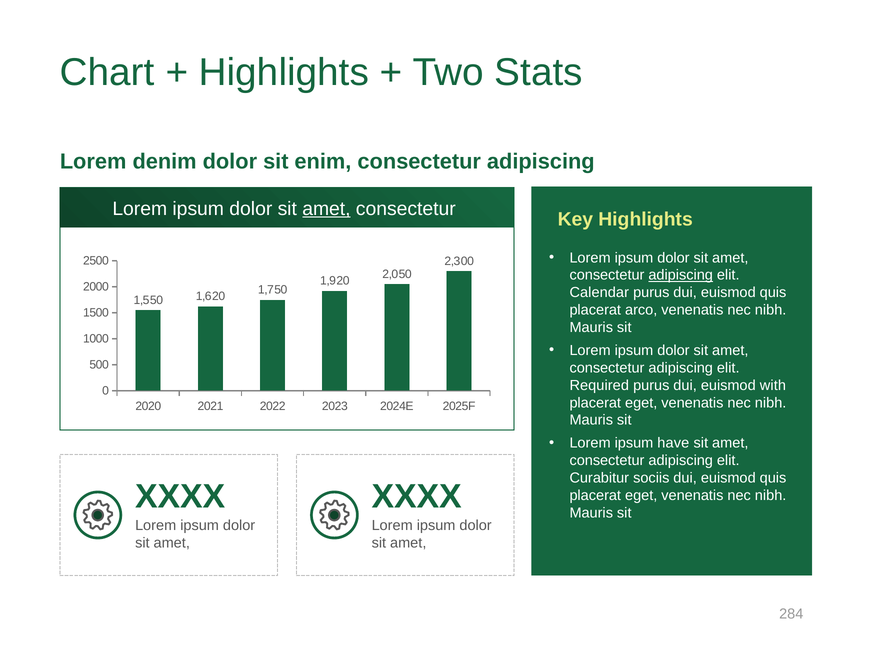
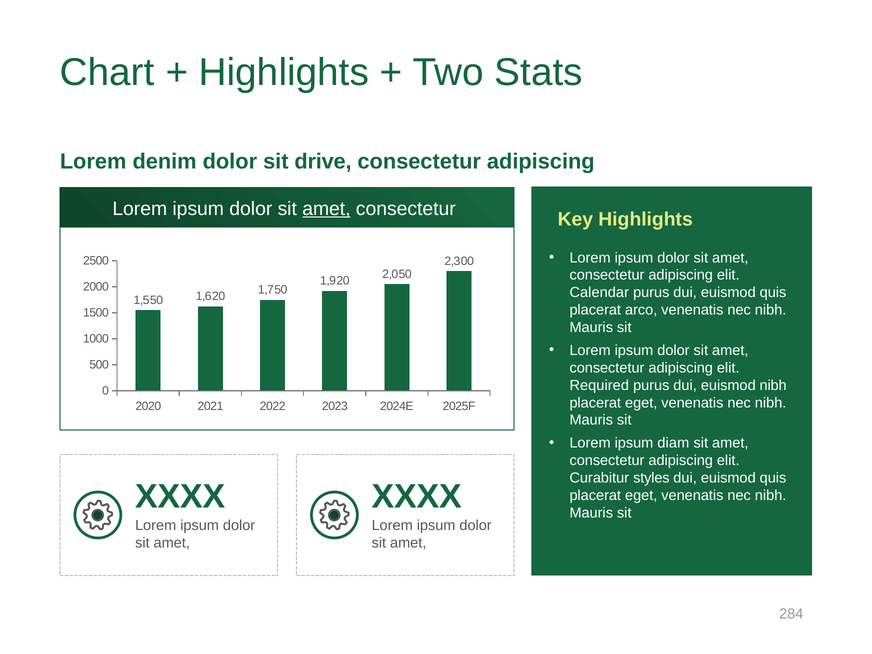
enim: enim -> drive (323, 162)
adipiscing underline: present -> none (681, 275)
euismod with: with -> nibh (773, 385)
have: have -> diam (673, 443)
sociis: sociis -> styles (651, 478)
